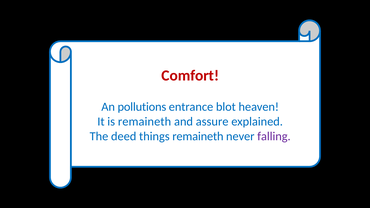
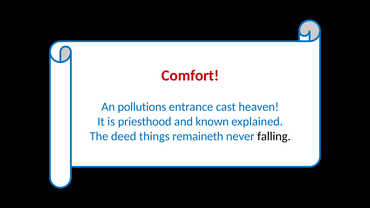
blot: blot -> cast (226, 107)
is remaineth: remaineth -> priesthood (145, 122)
assure: assure -> known (212, 122)
falling colour: purple -> black (274, 136)
